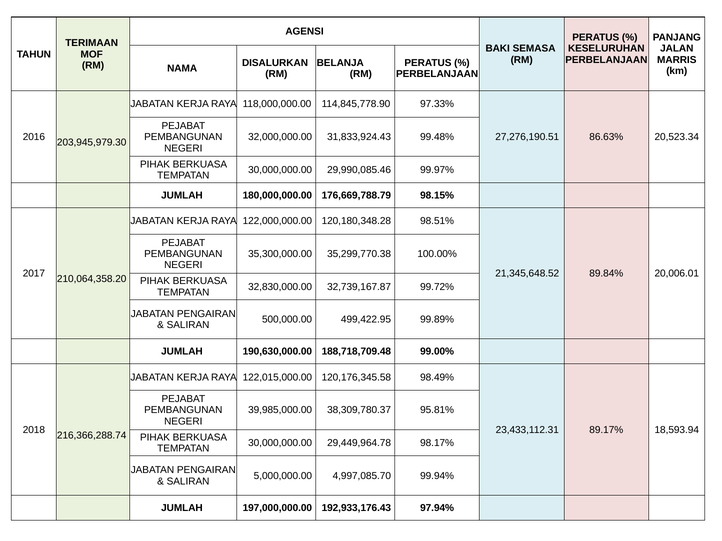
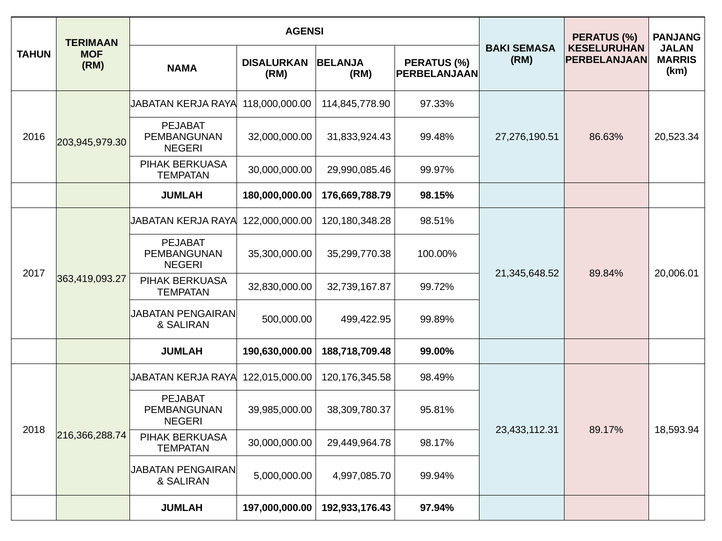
210,064,358.20: 210,064,358.20 -> 363,419,093.27 (92, 279)
